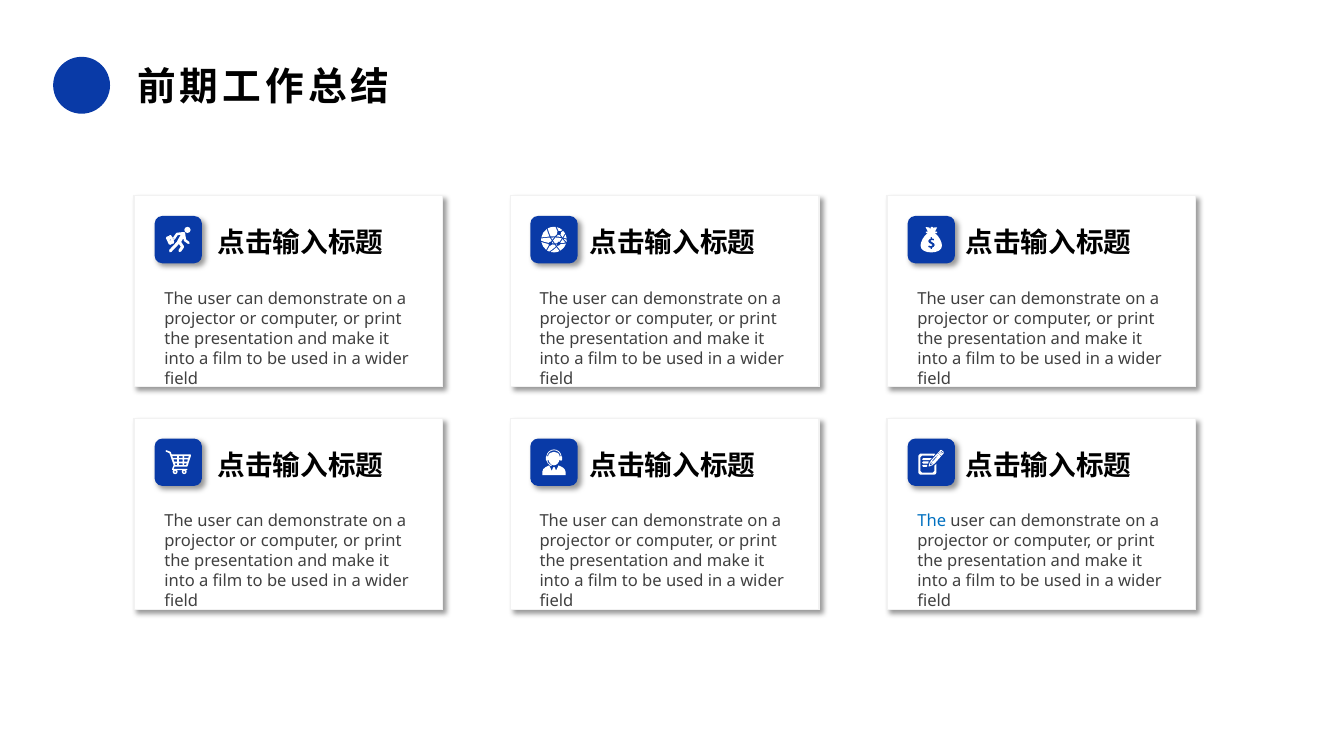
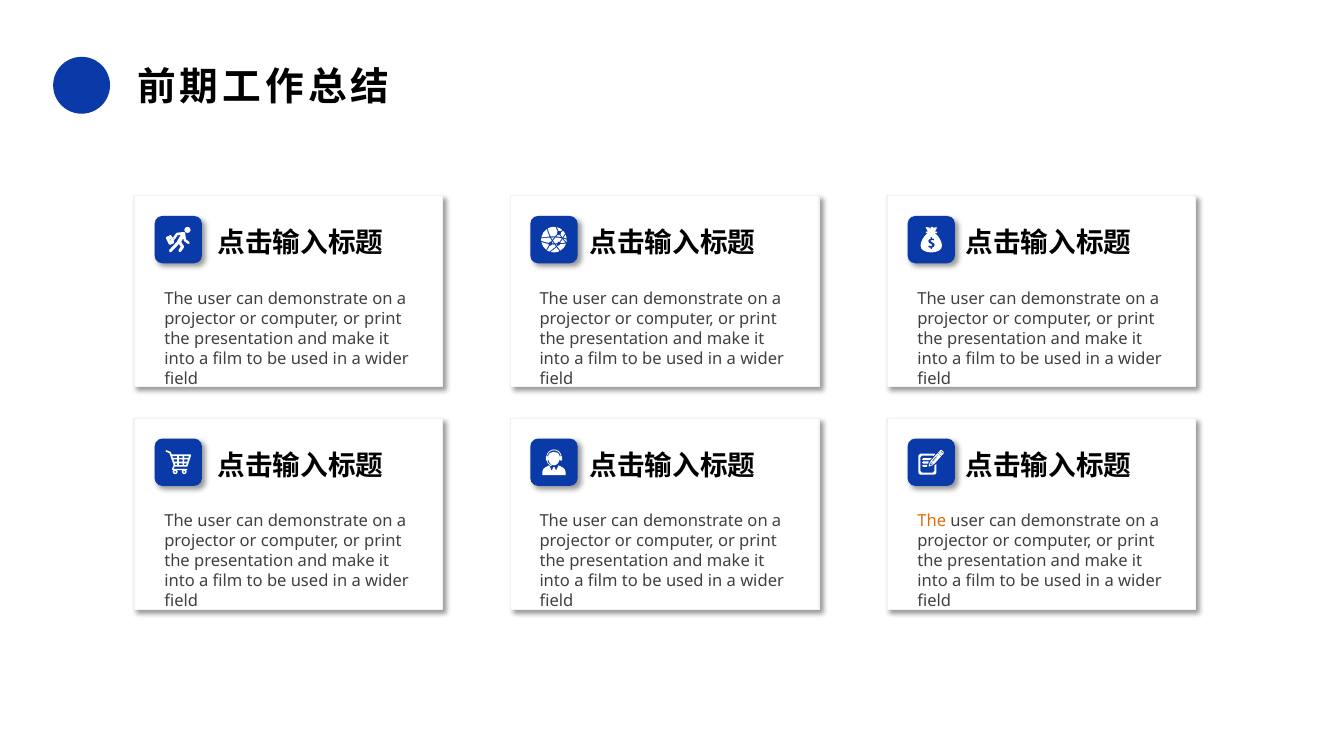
The colour: blue -> orange (932, 521)
